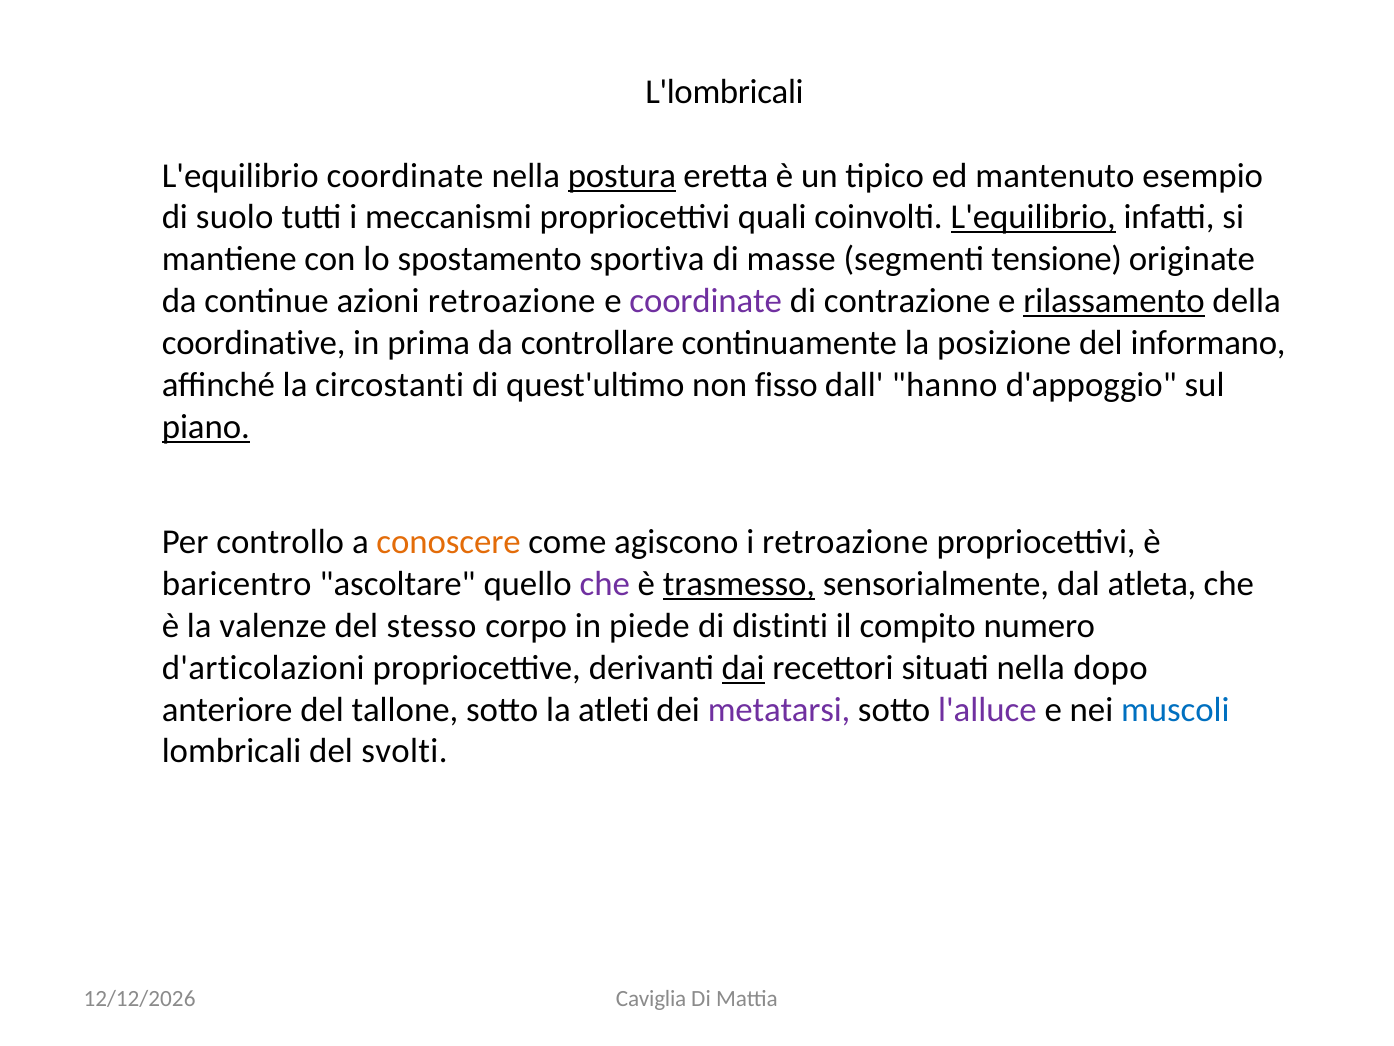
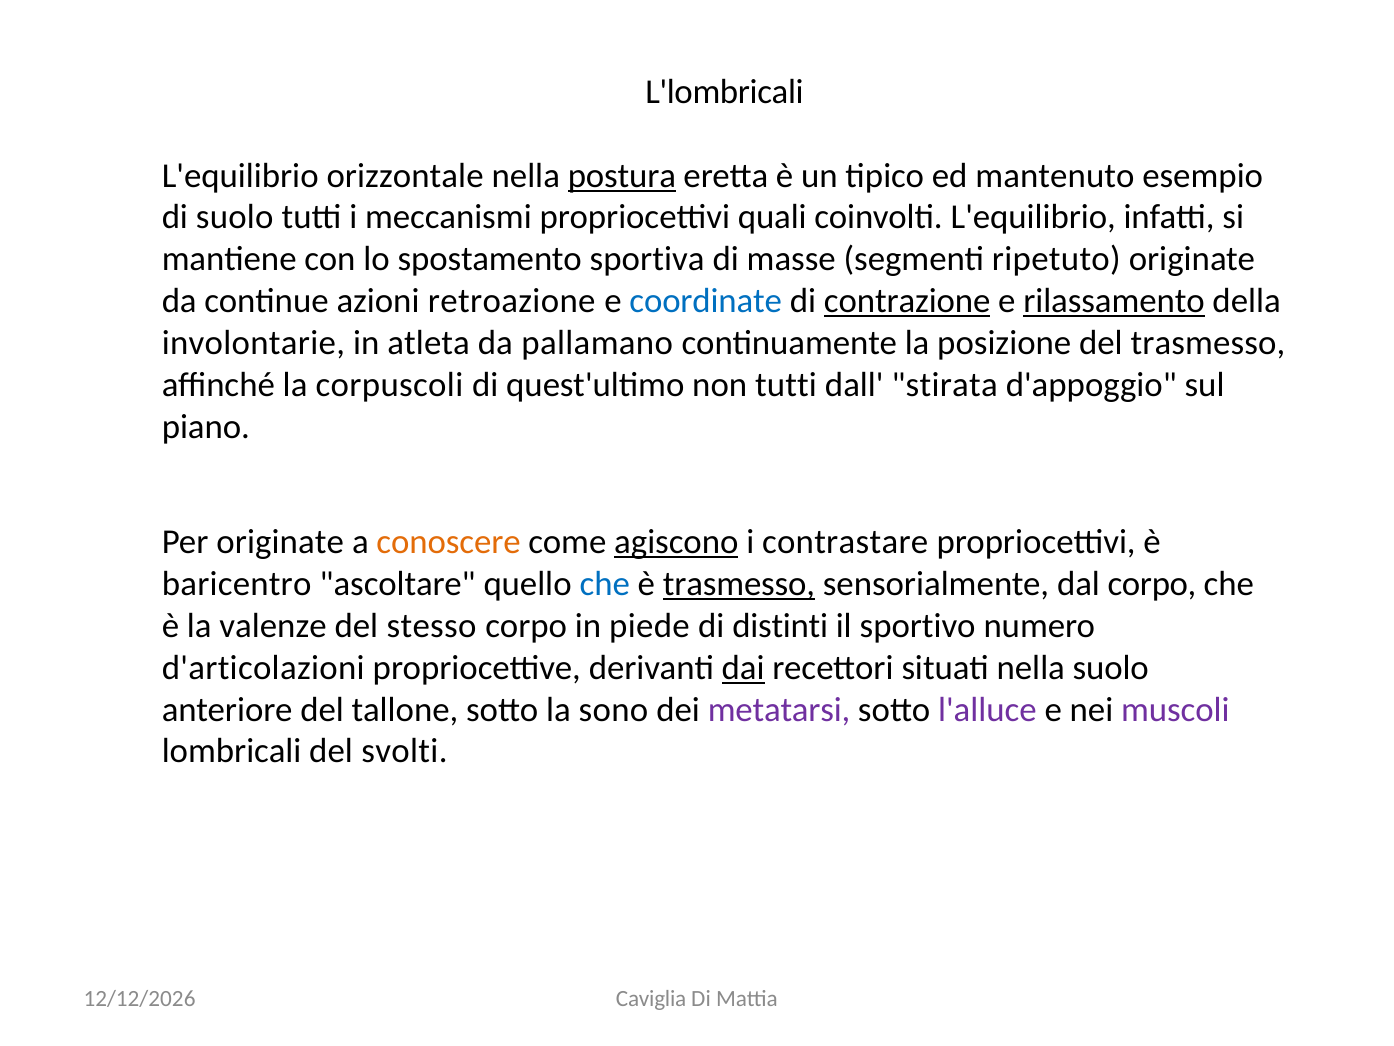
L'equilibrio coordinate: coordinate -> orizzontale (405, 175)
L'equilibrio underline: present -> none (1033, 217)
tensione: tensione -> ripetuto (1056, 259)
coordinate colour: purple -> blue (706, 301)
contrazione underline: none -> present (907, 301)
coordinative: coordinative -> involontarie (253, 343)
prima: prima -> atleta (429, 343)
controllare: controllare -> pallamano (597, 343)
del informano: informano -> trasmesso (1208, 343)
circostanti: circostanti -> corpuscoli (389, 385)
non fisso: fisso -> tutti (786, 385)
hanno: hanno -> stirata (945, 385)
piano underline: present -> none (206, 426)
Per controllo: controllo -> originate (280, 542)
agiscono underline: none -> present (676, 542)
i retroazione: retroazione -> contrastare (845, 542)
che colour: purple -> blue (605, 584)
dal atleta: atleta -> corpo (1152, 584)
compito: compito -> sportivo (918, 626)
nella dopo: dopo -> suolo (1111, 667)
atleti: atleti -> sono (613, 709)
muscoli colour: blue -> purple (1175, 709)
